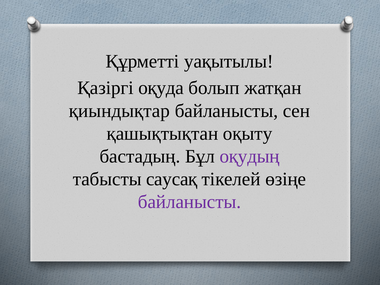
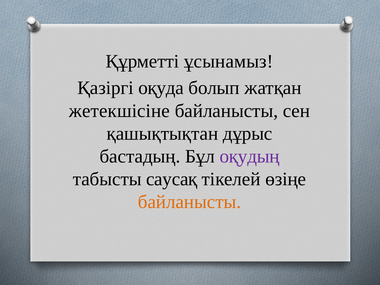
уақытылы: уақытылы -> ұсынамыз (229, 61)
қиындықтар: қиындықтар -> жетекшісіне (119, 111)
оқыту: оқыту -> дұрыс (248, 134)
байланысты colour: purple -> orange (189, 202)
